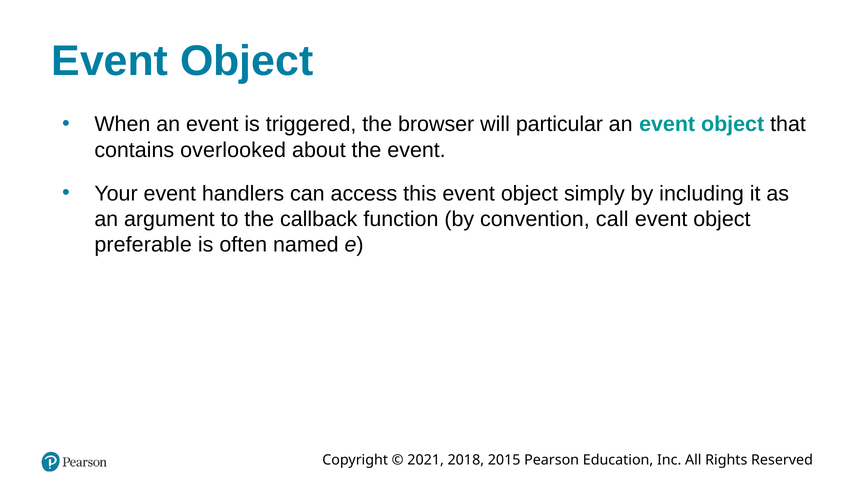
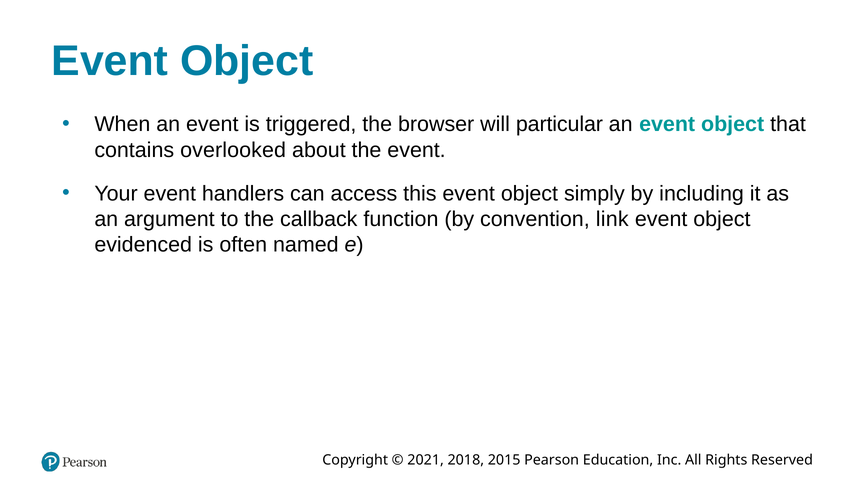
call: call -> link (612, 219)
preferable: preferable -> evidenced (143, 245)
